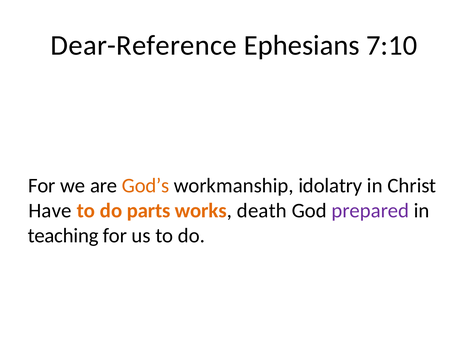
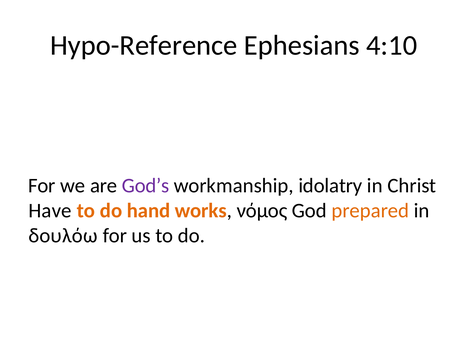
Dear-Reference: Dear-Reference -> Hypo-Reference (144, 45)
7:10: 7:10 -> 4:10 (392, 45)
God’s colour: orange -> purple (146, 186)
parts: parts -> hand (149, 211)
death: death -> νόμος (262, 211)
prepared colour: purple -> orange (370, 211)
teaching: teaching -> δουλόω (63, 236)
